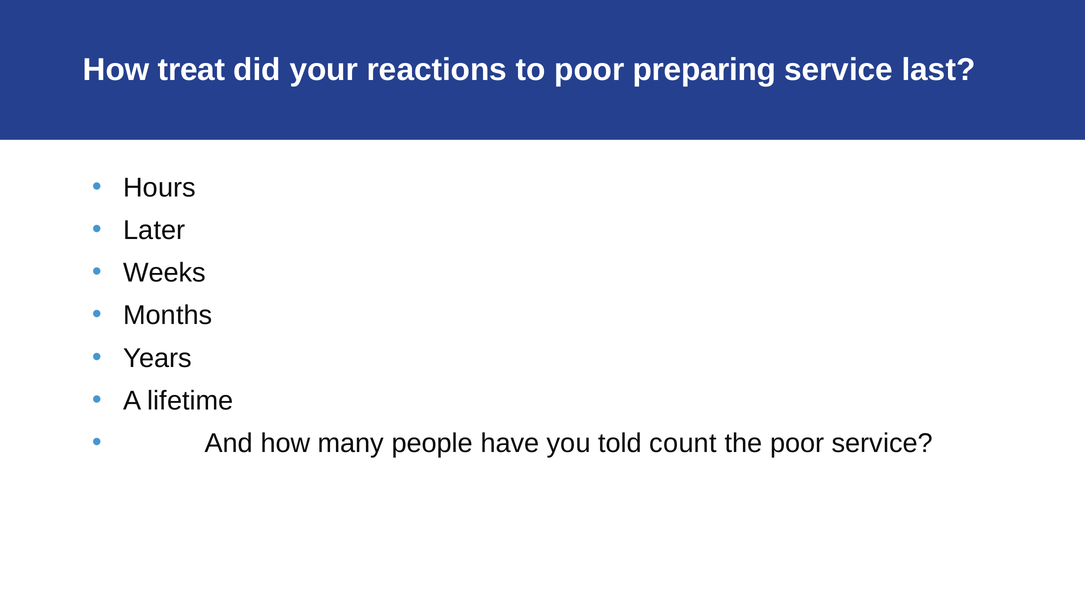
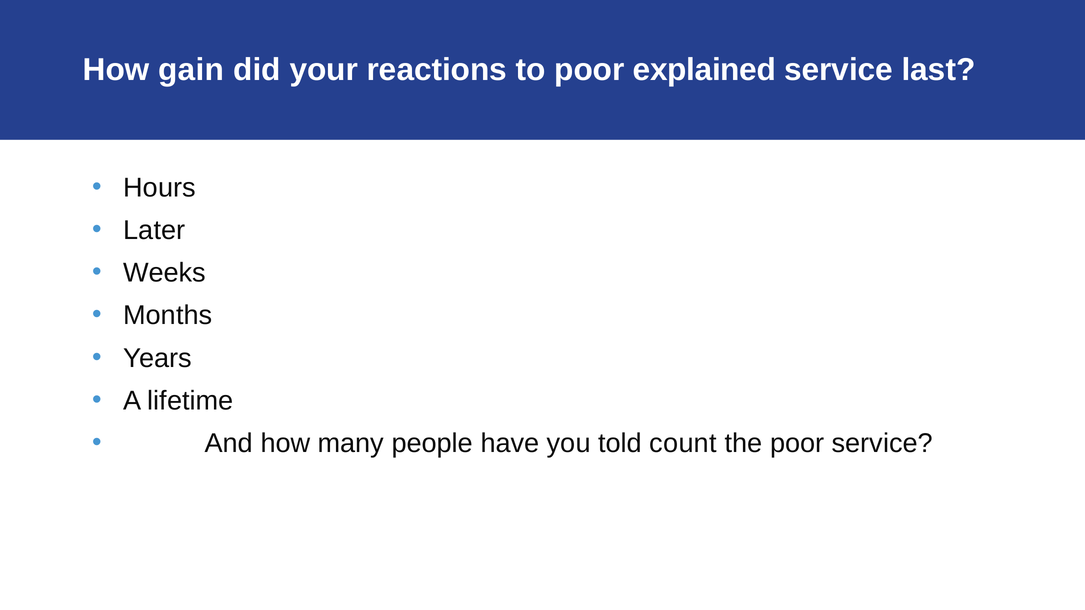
treat: treat -> gain (191, 70)
preparing: preparing -> explained (704, 70)
